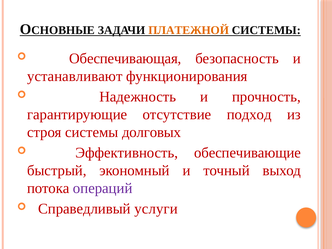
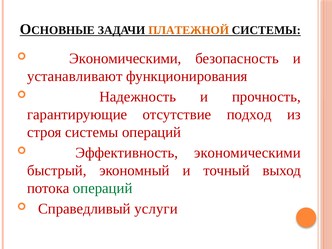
Обеспечивающая: Обеспечивающая -> Экономическими (125, 59)
системы долговых: долговых -> операций (152, 132)
Эффективность обеспечивающие: обеспечивающие -> экономическими (247, 153)
операций colour: purple -> green (103, 188)
